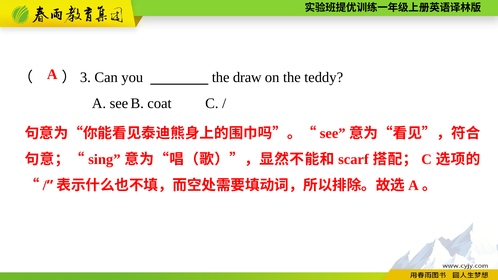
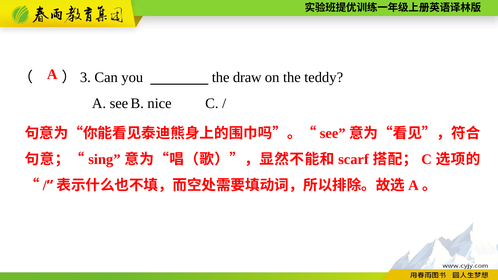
coat: coat -> nice (159, 103)
